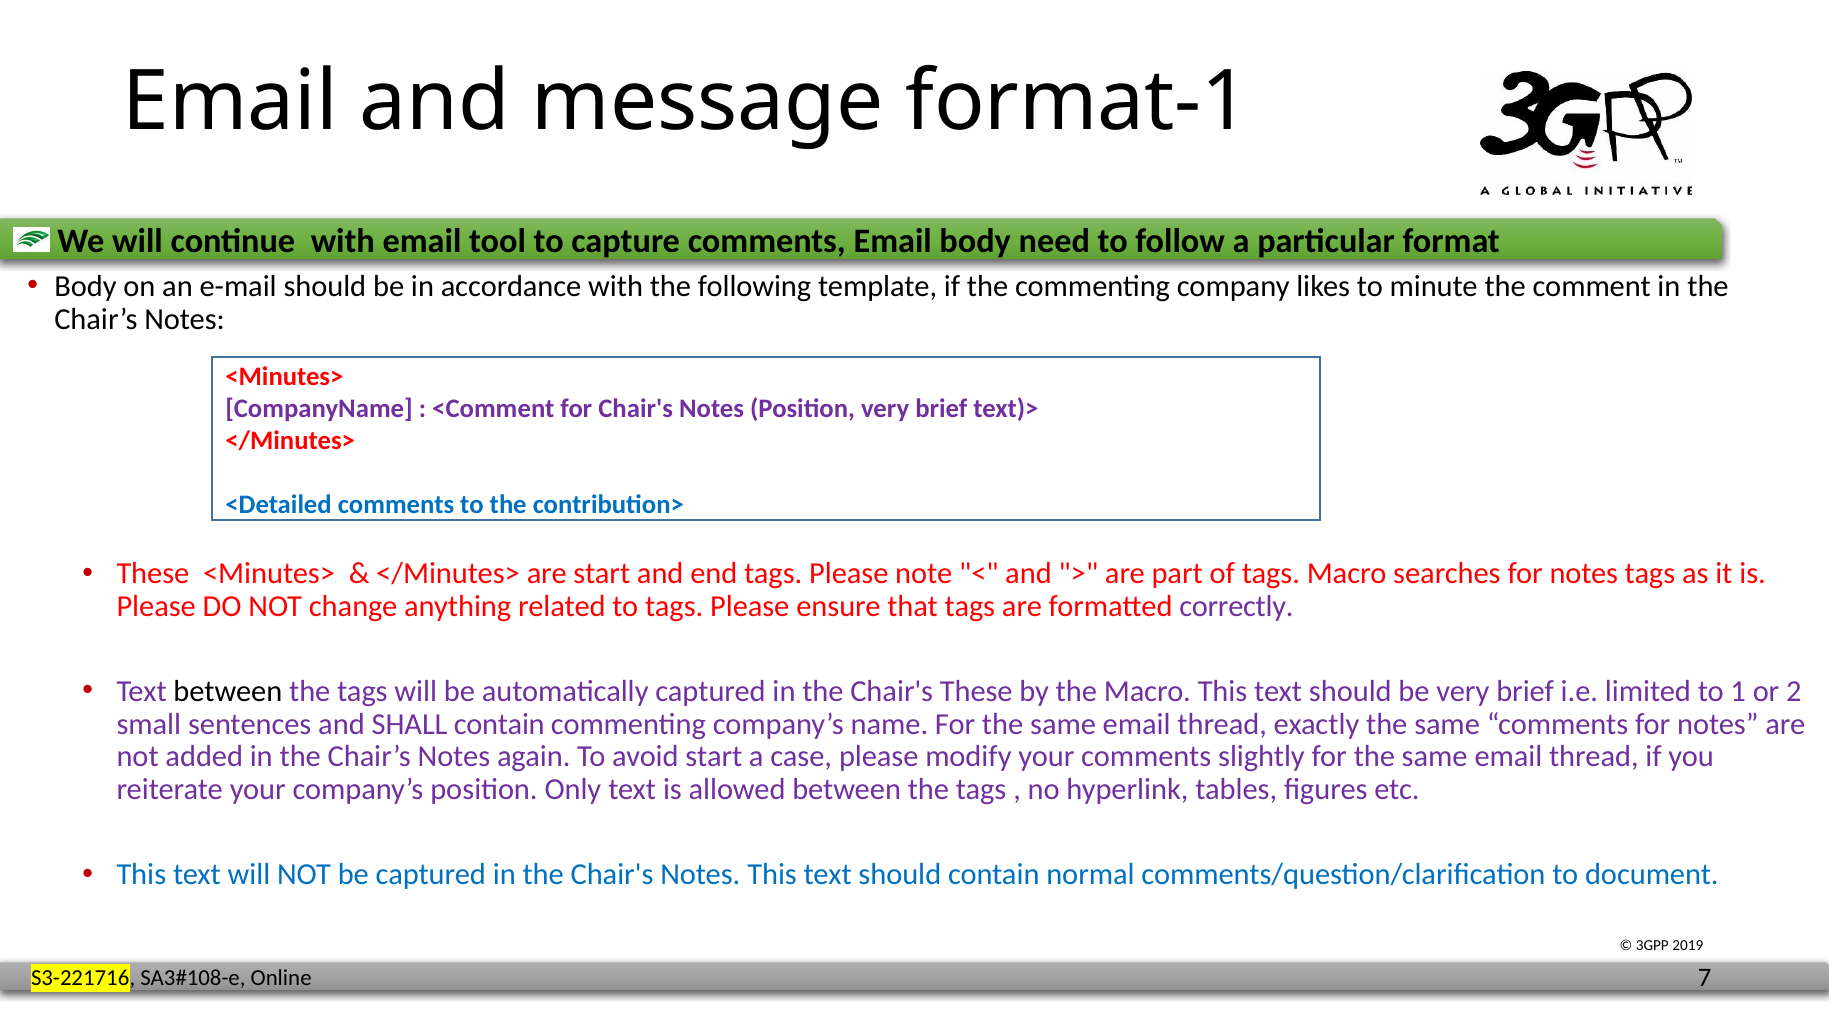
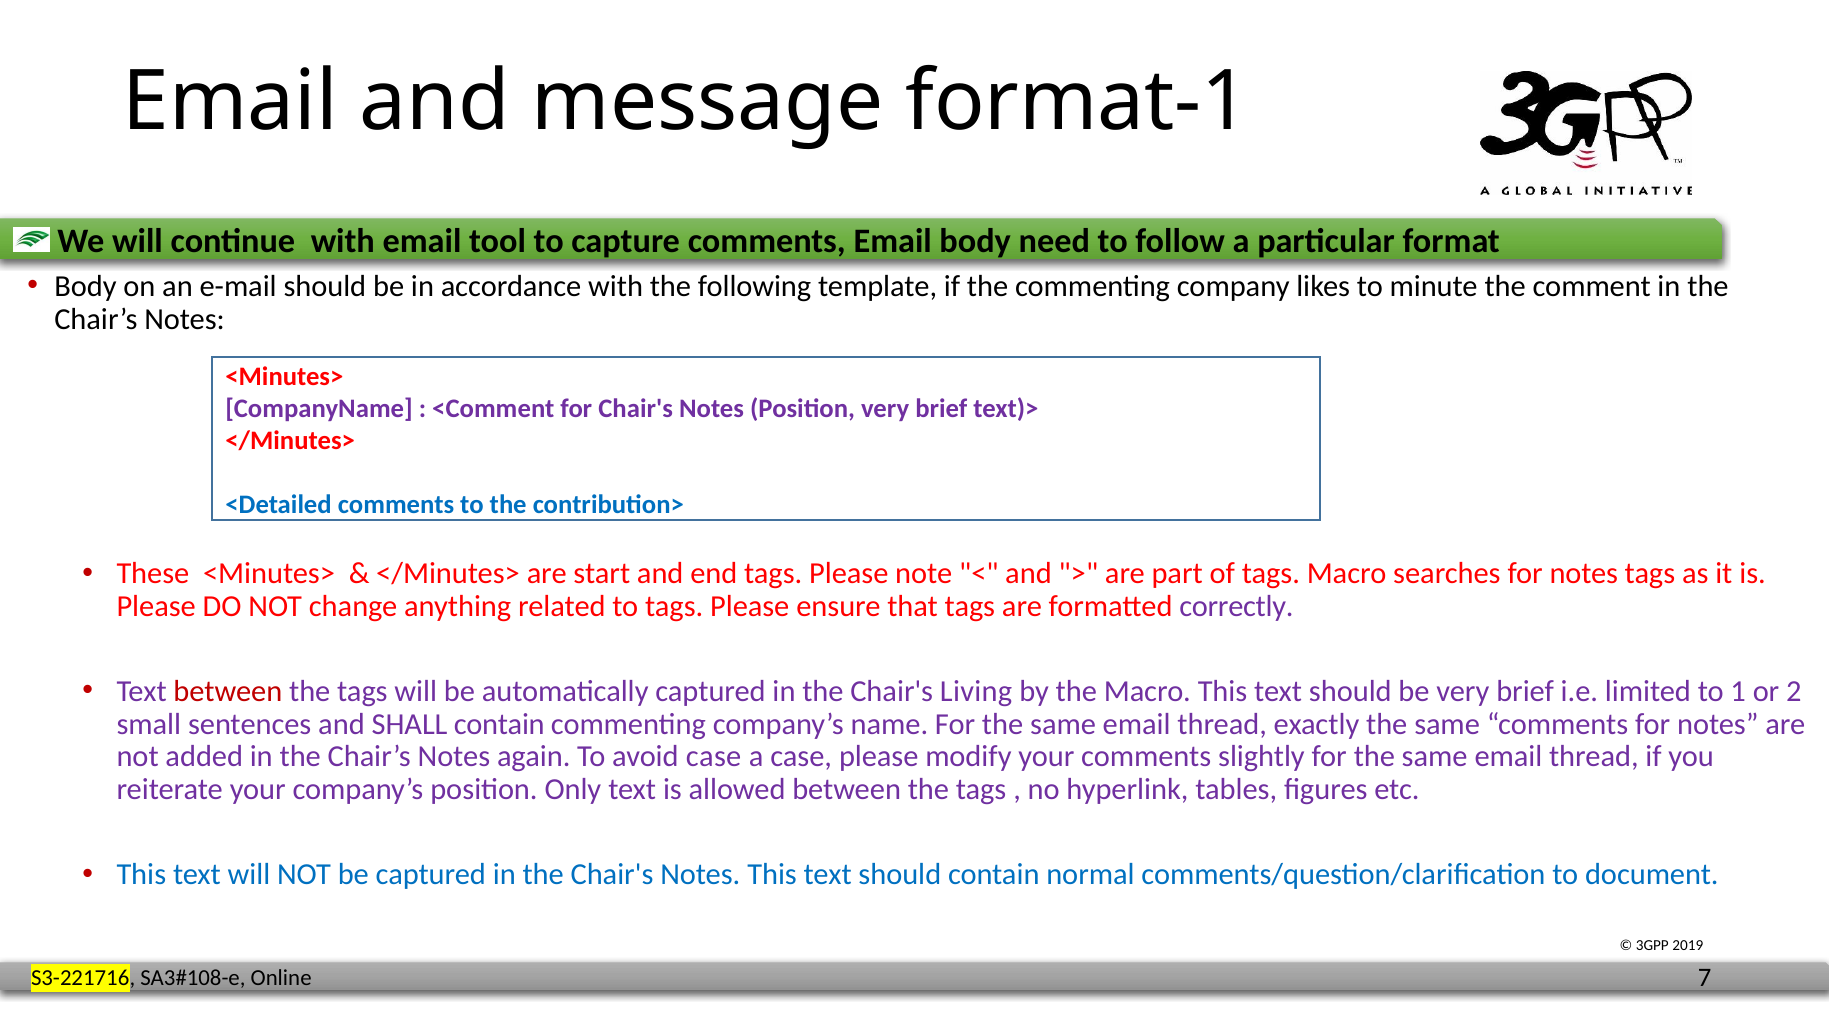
between colour: black -> red (228, 691)
Chair's These: These -> Living (976, 691)
avoid start: start -> case (714, 757)
